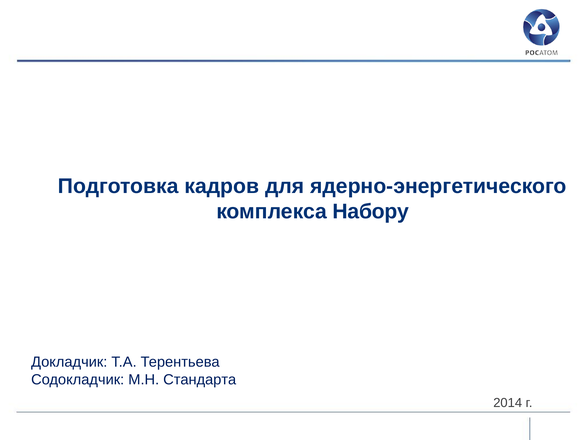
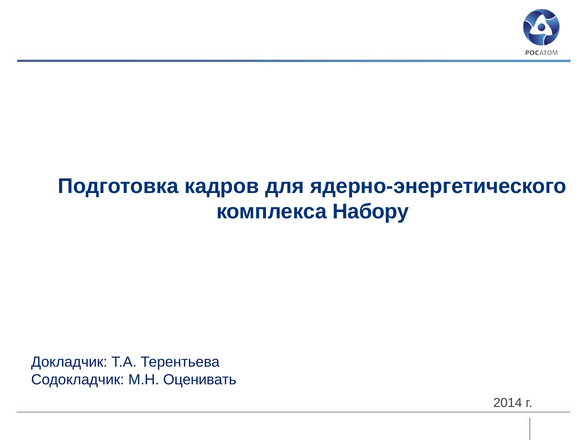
Стандарта: Стандарта -> Оценивать (200, 379)
